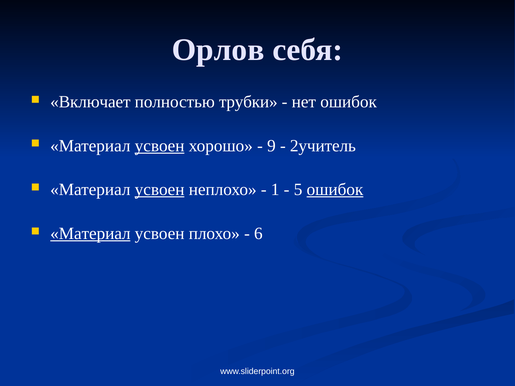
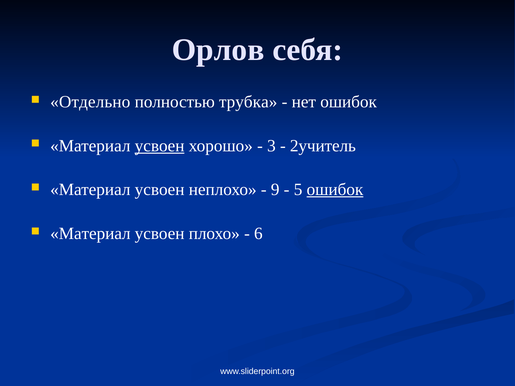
Включает: Включает -> Отдельно (90, 102)
трубки: трубки -> трубка (248, 102)
9: 9 -> 3 (271, 146)
усвоен underline: present -> none (160, 190)
1: 1 -> 9 (275, 190)
Материал underline: present -> none (90, 234)
